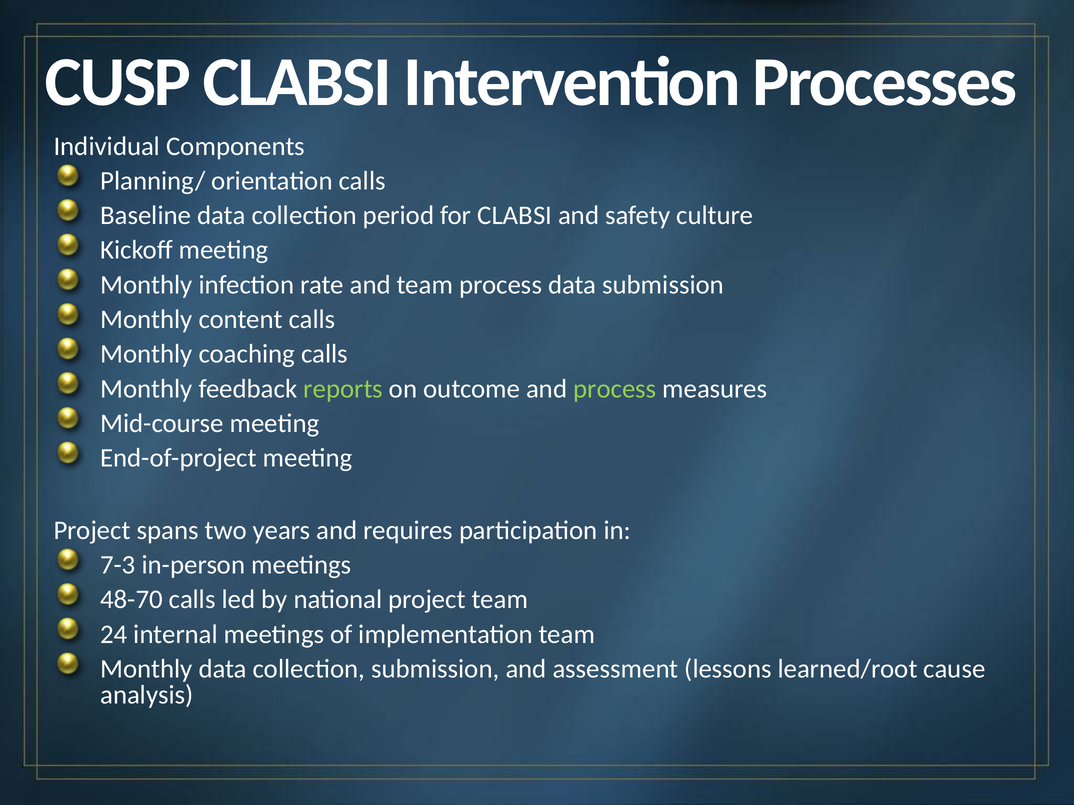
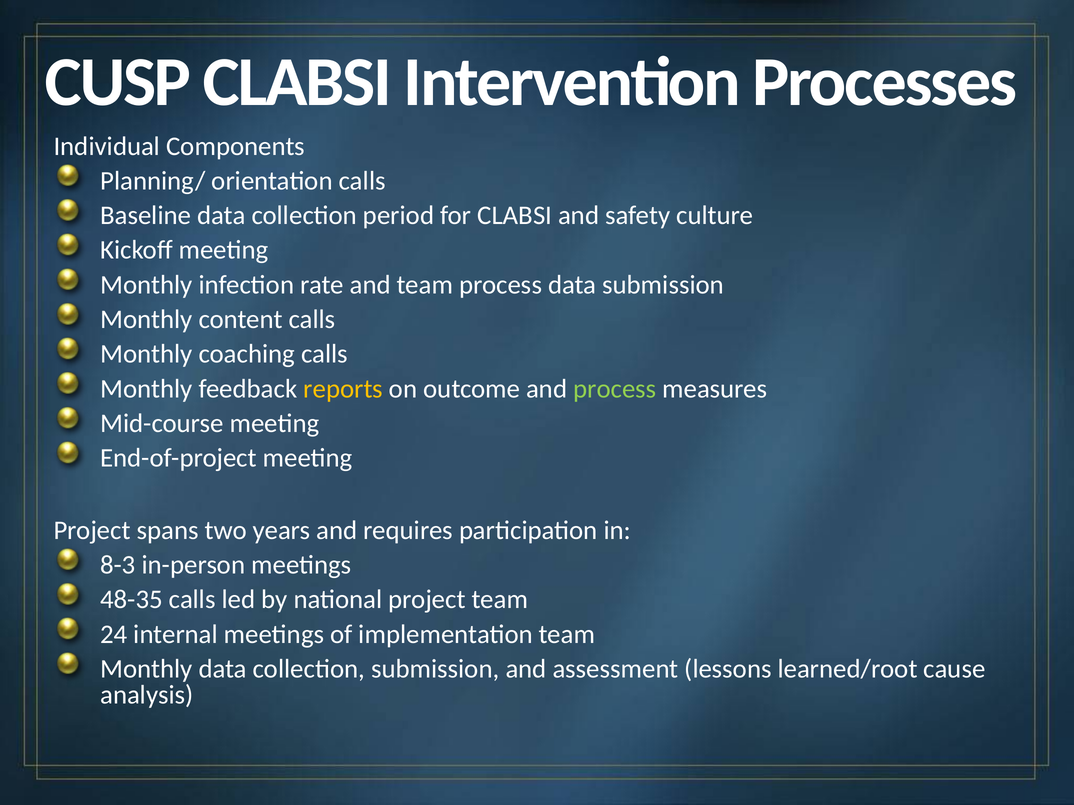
reports colour: light green -> yellow (343, 389)
7-3: 7-3 -> 8-3 (118, 565)
48-70: 48-70 -> 48-35 (132, 600)
